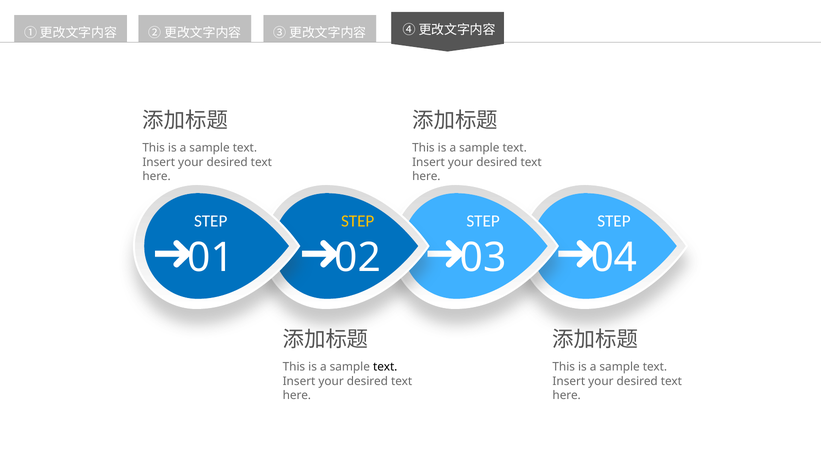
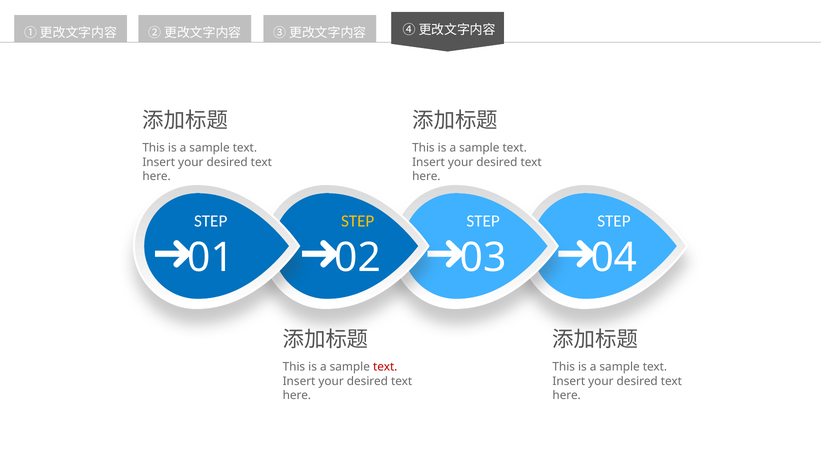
text colour: black -> red (385, 367)
